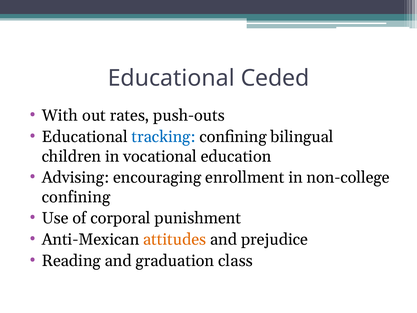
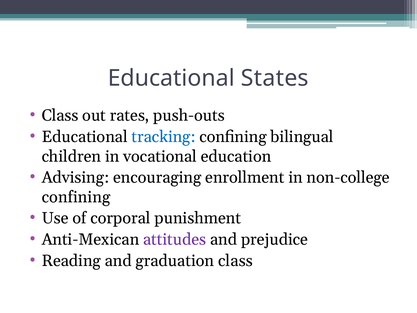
Ceded: Ceded -> States (275, 78)
With: With -> Class (60, 116)
attitudes colour: orange -> purple (175, 239)
